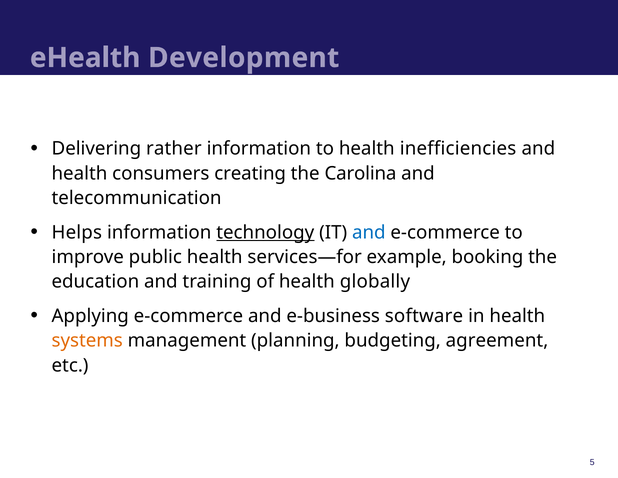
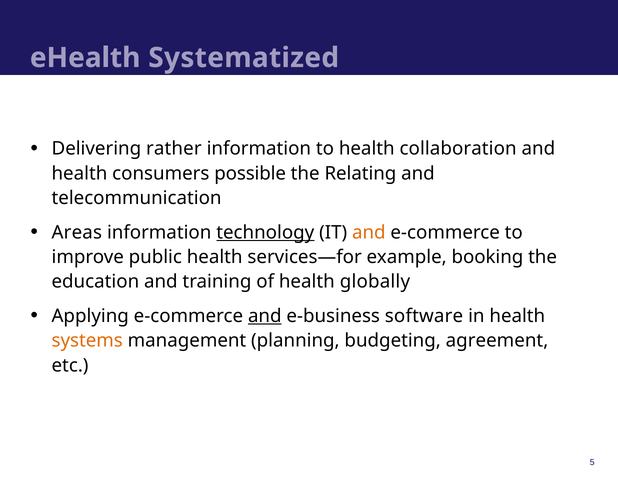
Development: Development -> Systematized (244, 58)
inefficiencies: inefficiencies -> collaboration (458, 149)
creating: creating -> possible (250, 173)
Carolina: Carolina -> Relating (360, 173)
Helps: Helps -> Areas (77, 232)
and colour: blue -> orange (369, 232)
and underline: none -> present (265, 316)
